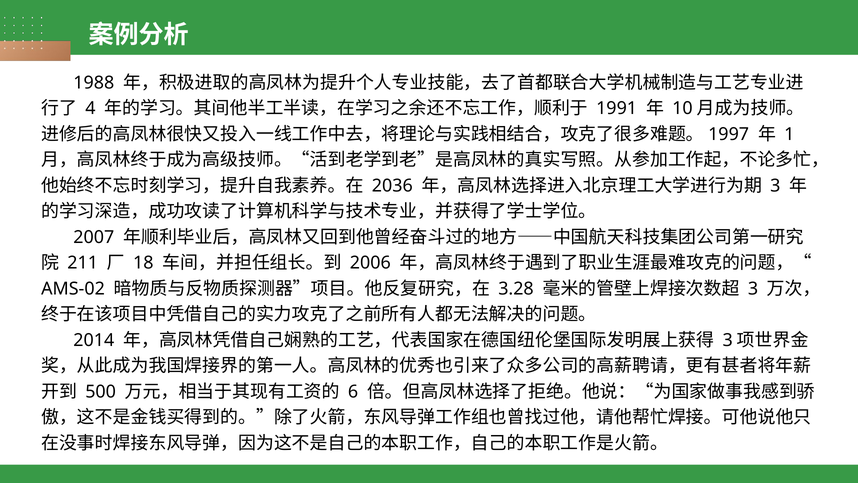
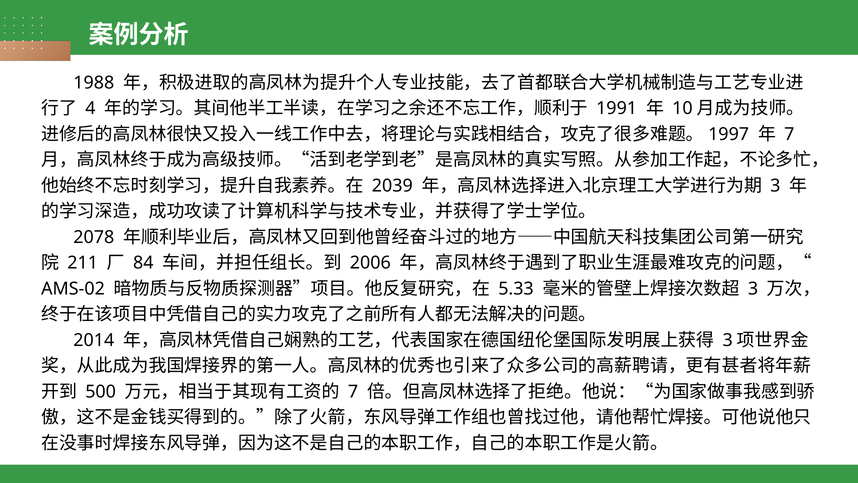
1: 1 -> 7 (789, 134)
2036: 2036 -> 2039 (392, 185)
2007: 2007 -> 2078 (94, 237)
18: 18 -> 84 (143, 263)
3.28: 3.28 -> 5.33 (516, 288)
6: 6 -> 7 (353, 391)
